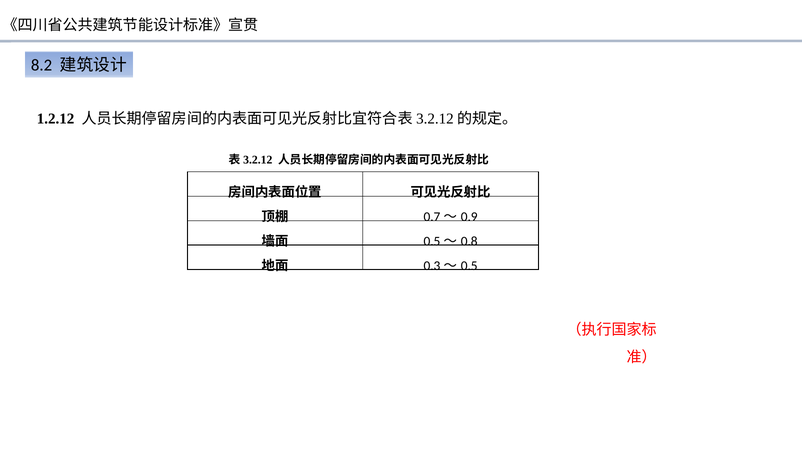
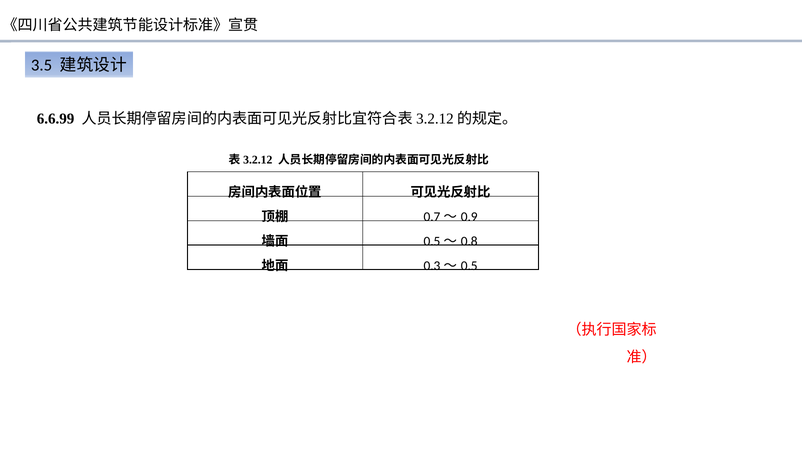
8.2: 8.2 -> 3.5 (42, 65)
1.2.12: 1.2.12 -> 6.6.99 (56, 119)
